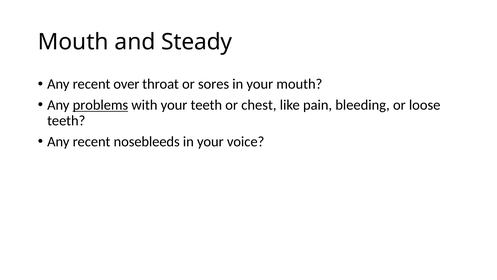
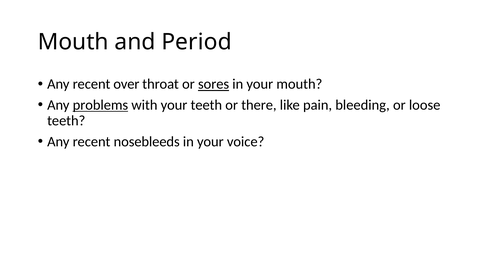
Steady: Steady -> Period (197, 42)
sores underline: none -> present (214, 84)
chest: chest -> there (259, 105)
